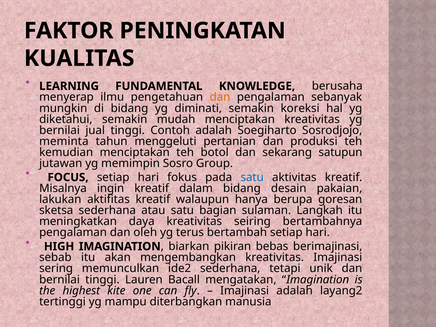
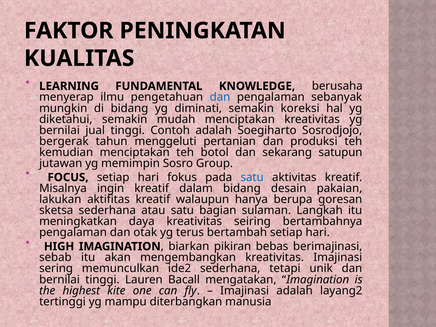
dan colour: orange -> blue (220, 97)
meminta: meminta -> bergerak (64, 141)
oleh: oleh -> otak (145, 233)
